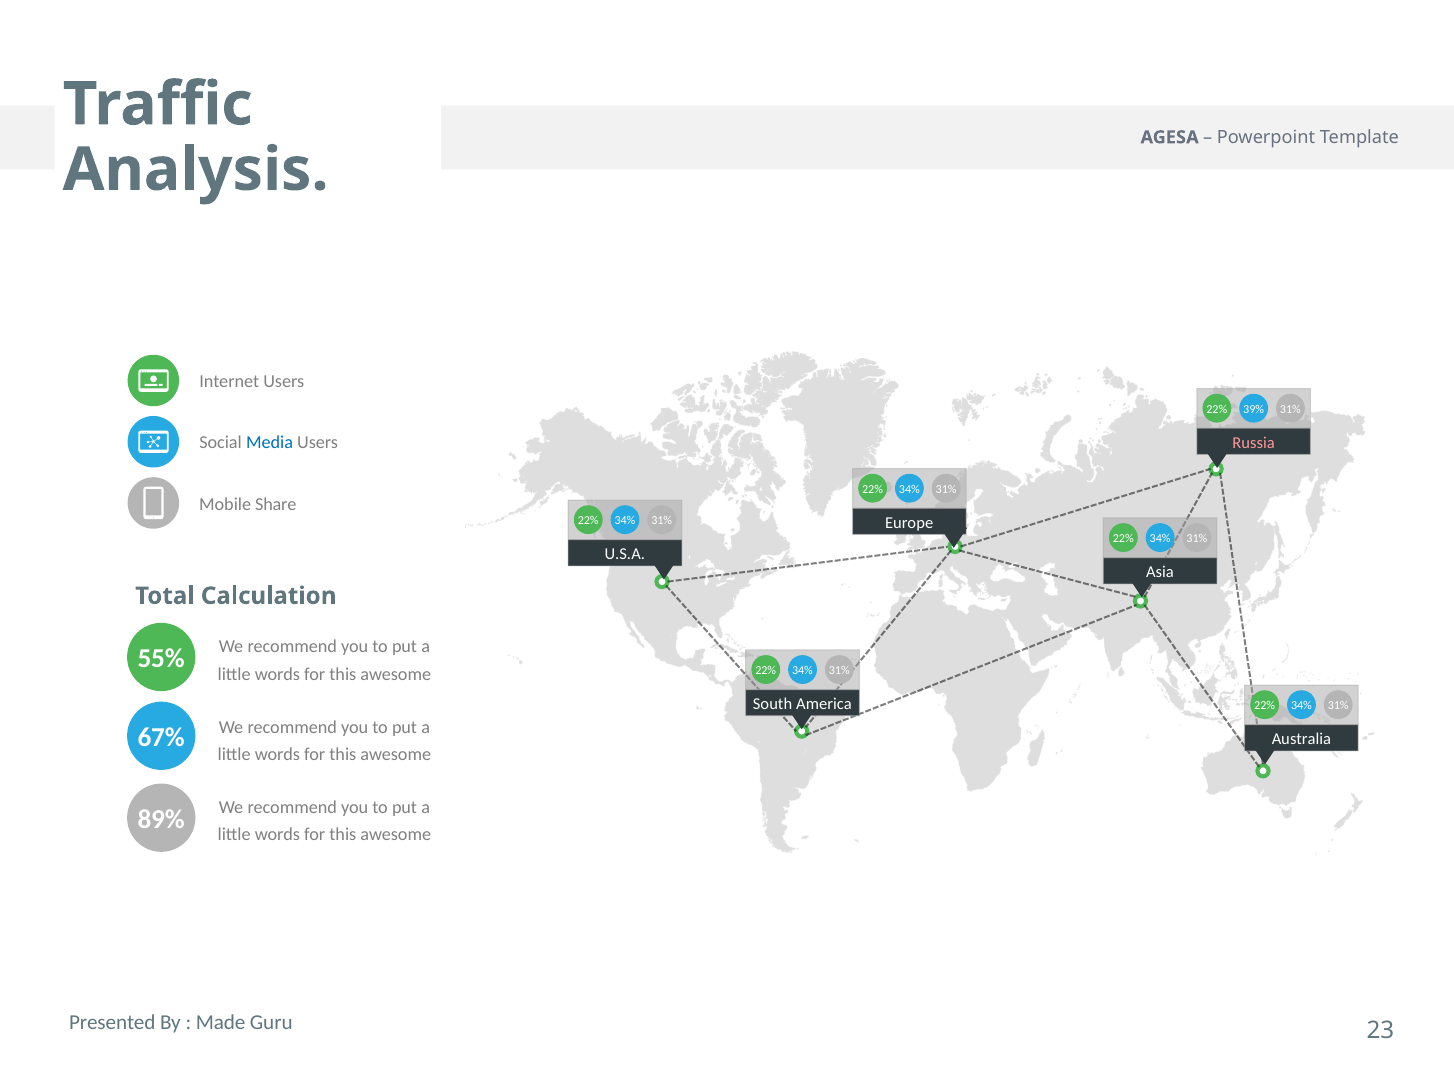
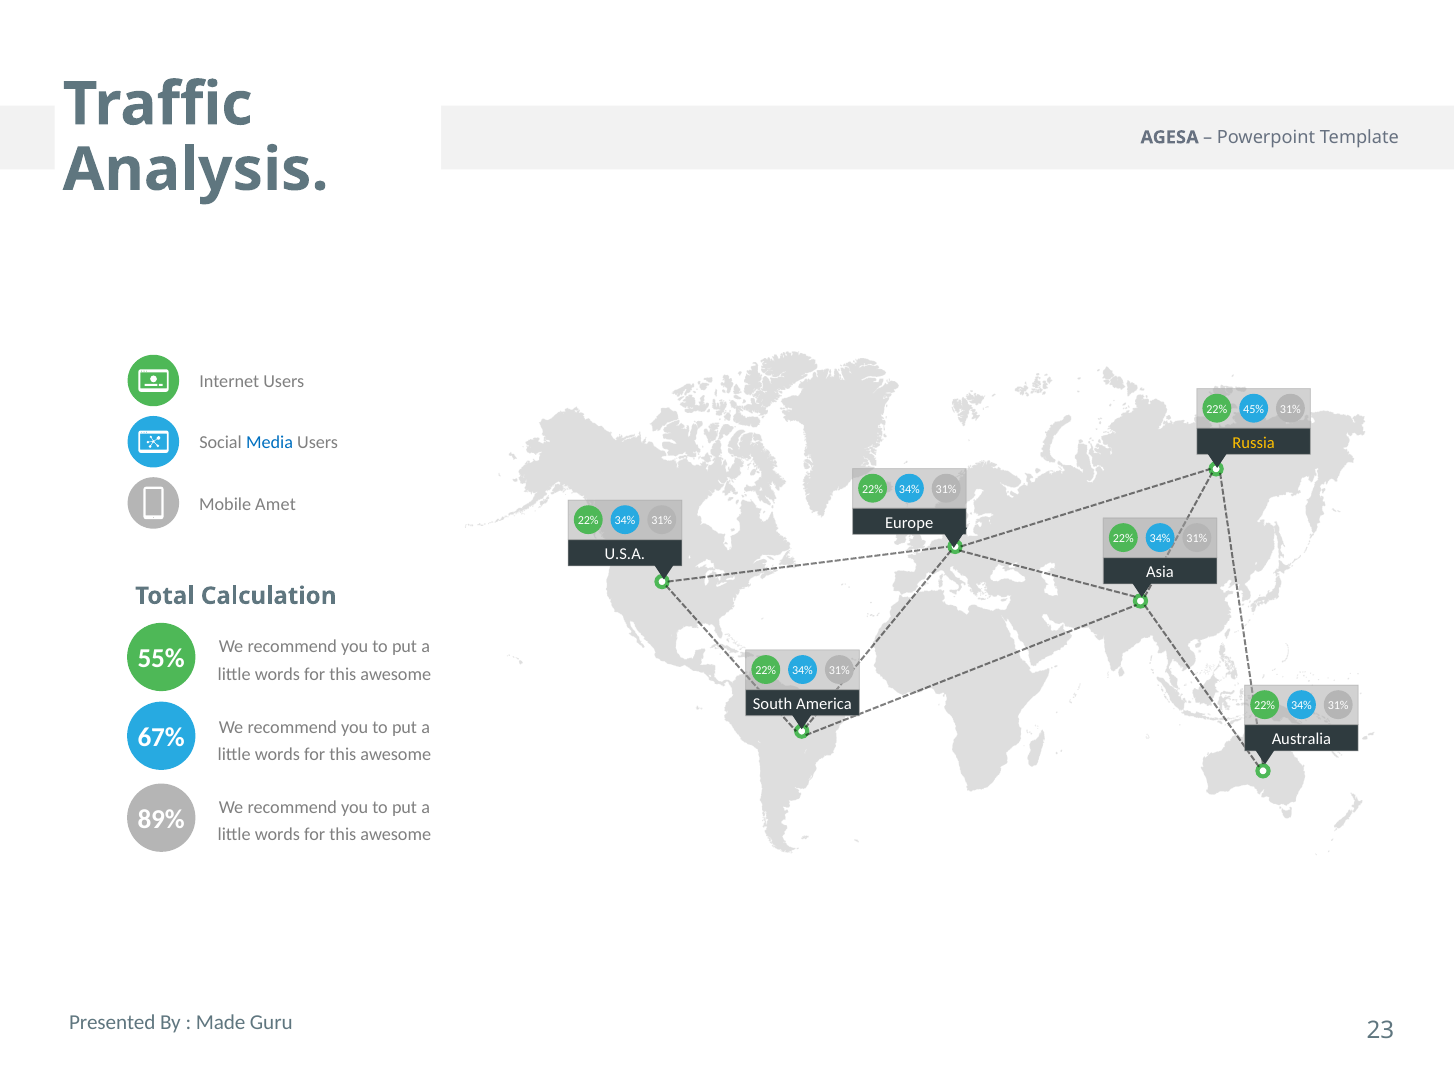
39%: 39% -> 45% (1254, 409)
Russia colour: pink -> yellow (1254, 443)
Share: Share -> Amet (276, 504)
